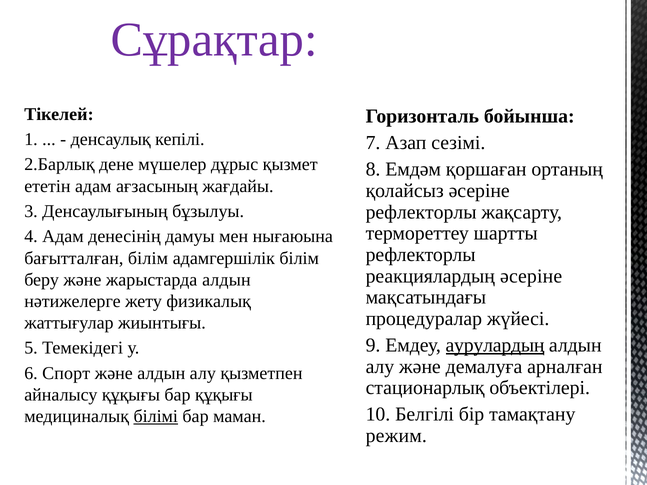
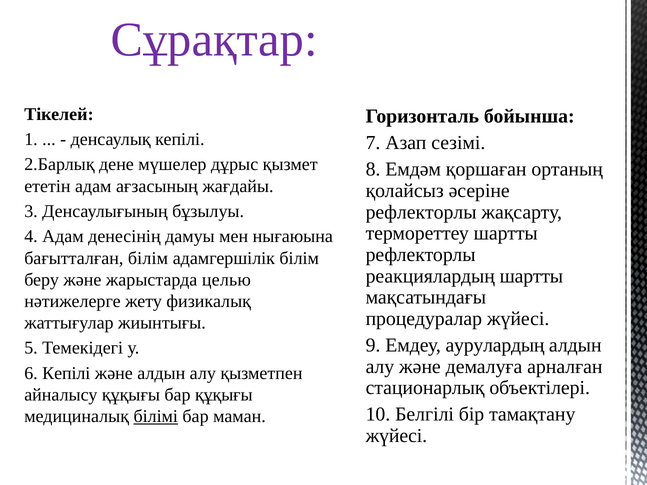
реакциялардың әсеріне: әсеріне -> шартты (531, 276)
жарыстарда алдын: алдын -> целью (226, 280)
аурулардың underline: present -> none (495, 345)
6 Спорт: Спорт -> Кепілі (66, 373)
режим: режим -> жүйесі (396, 436)
